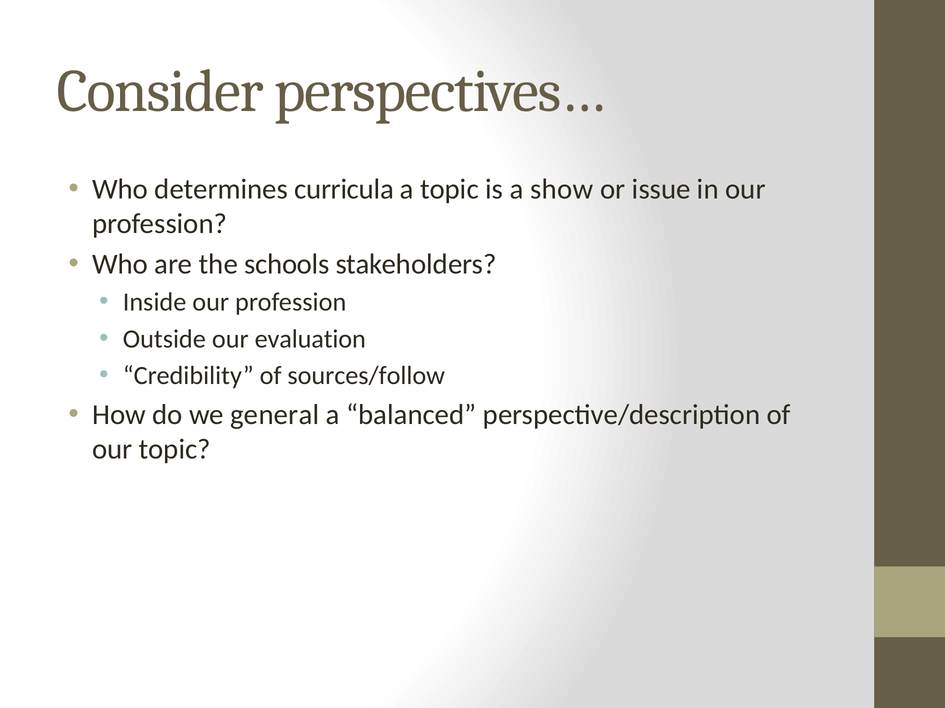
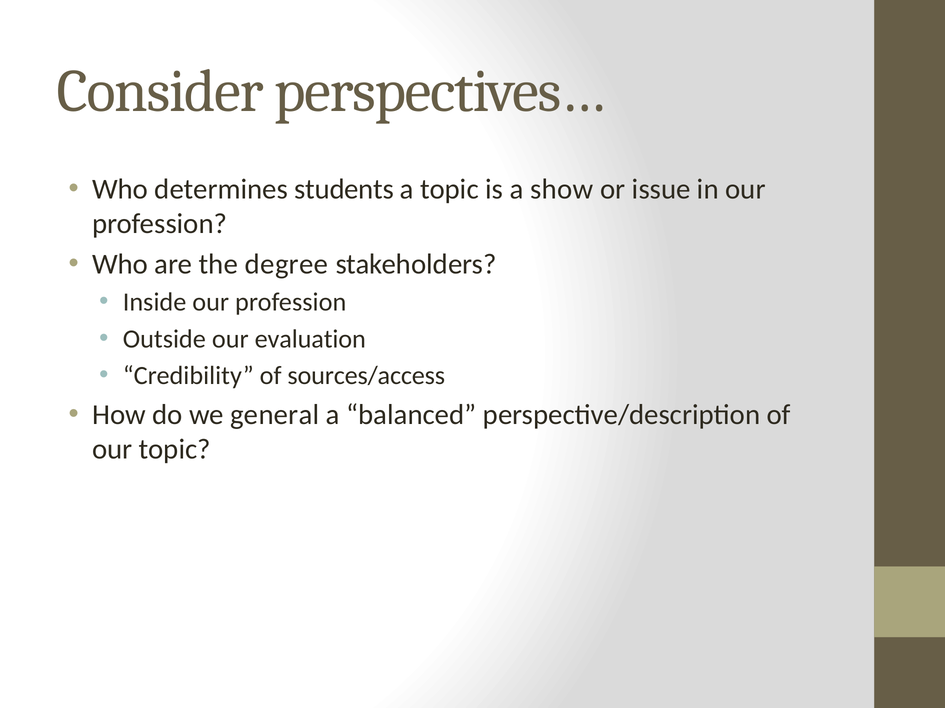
curricula: curricula -> students (344, 189)
schools: schools -> degree (287, 264)
sources/follow: sources/follow -> sources/access (366, 376)
